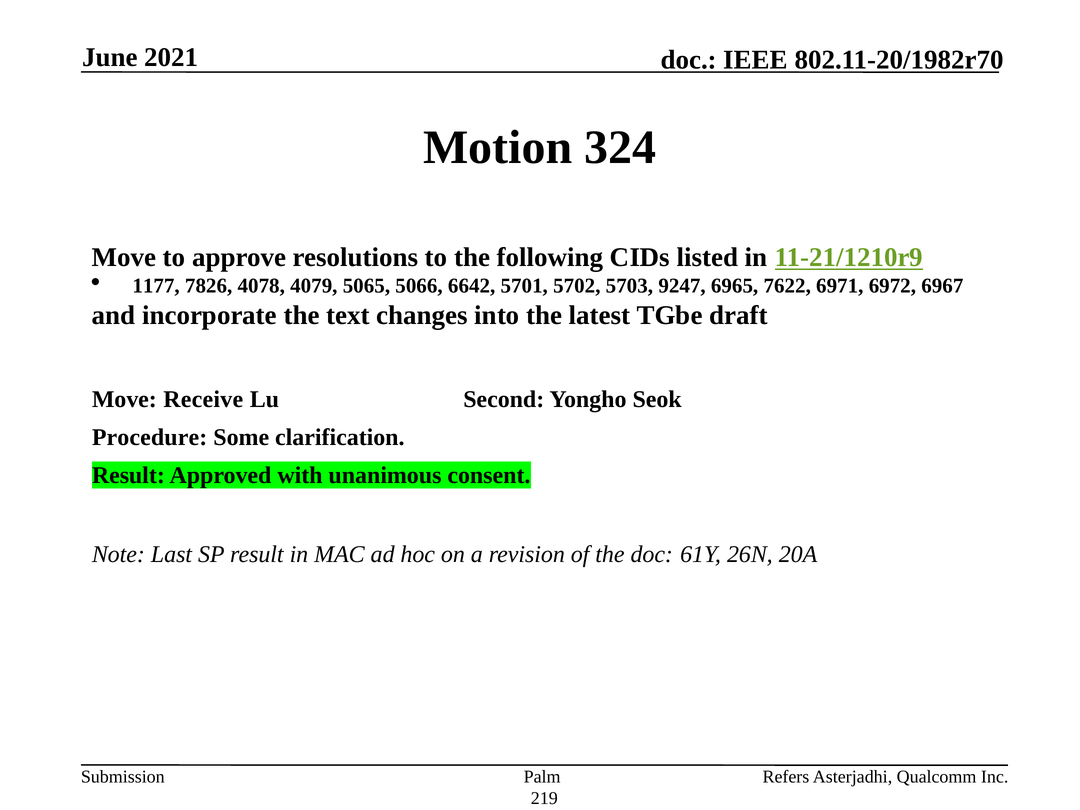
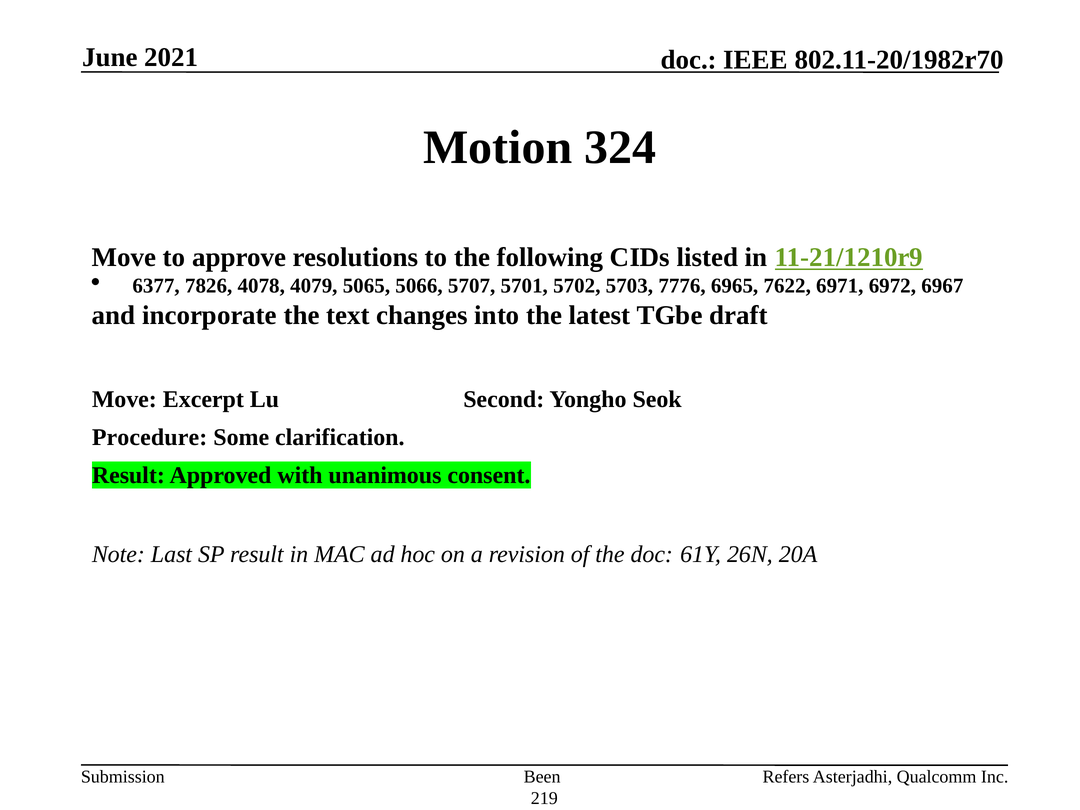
1177: 1177 -> 6377 (156, 286)
6642: 6642 -> 5707 (472, 286)
9247: 9247 -> 7776 (682, 286)
Receive: Receive -> Excerpt (203, 400)
Palm: Palm -> Been (542, 777)
